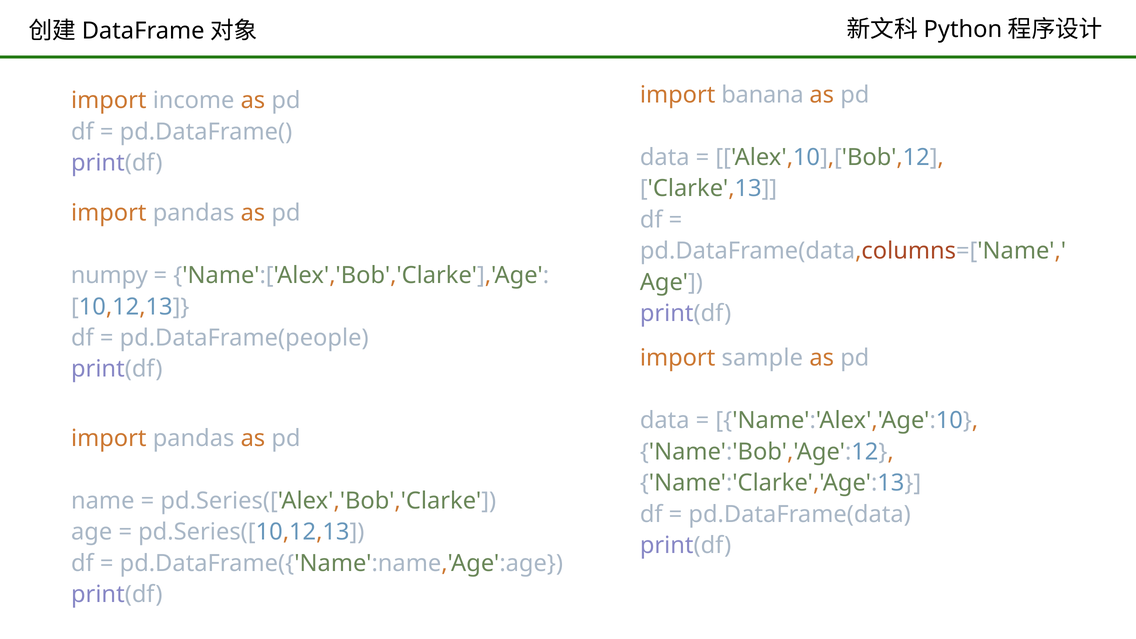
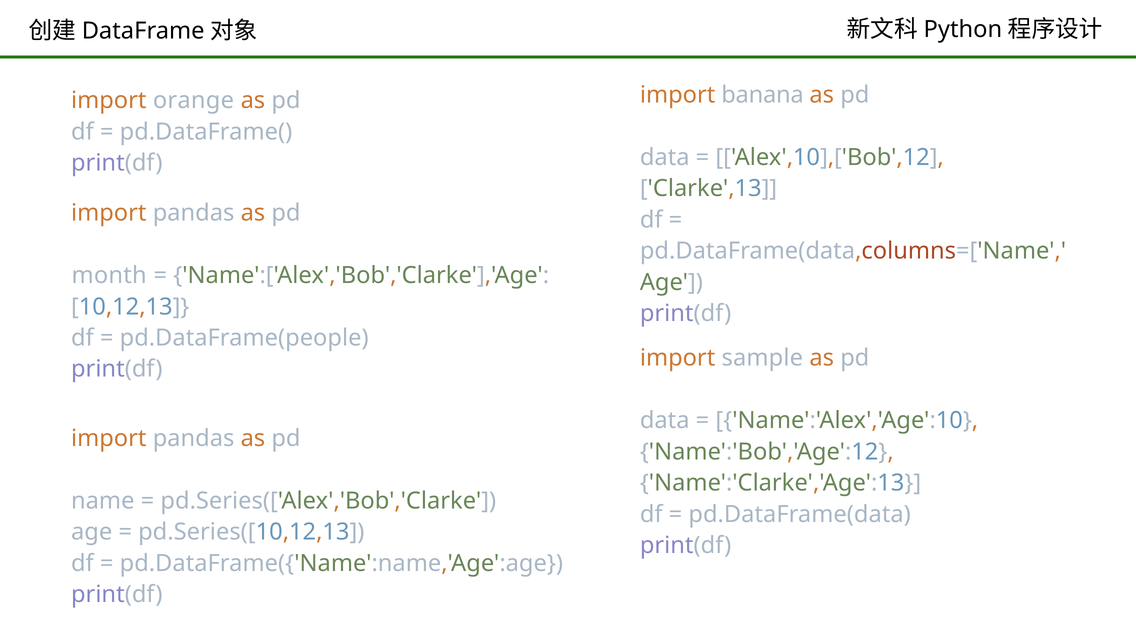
income: income -> orange (193, 101)
numpy: numpy -> month (109, 275)
